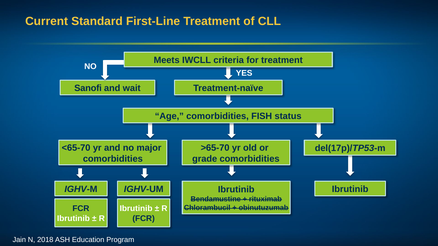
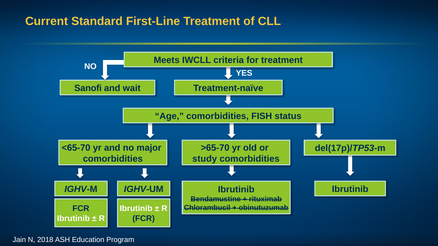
grade: grade -> study (205, 159)
